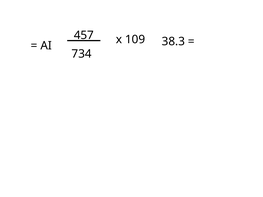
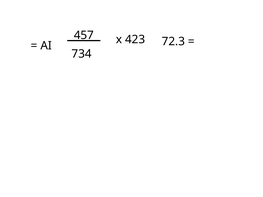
109: 109 -> 423 (135, 39)
38.3: 38.3 -> 72.3 (173, 41)
